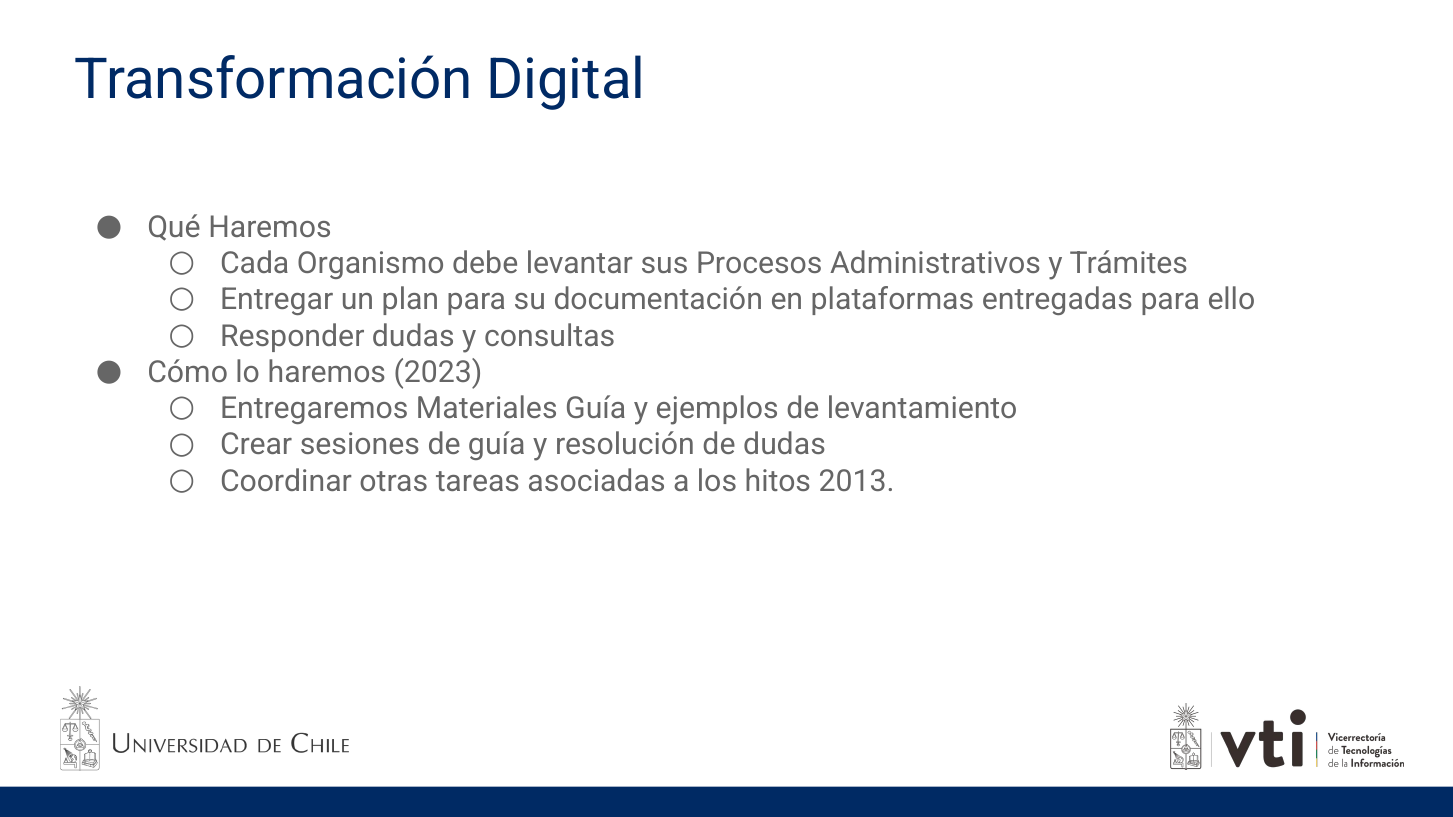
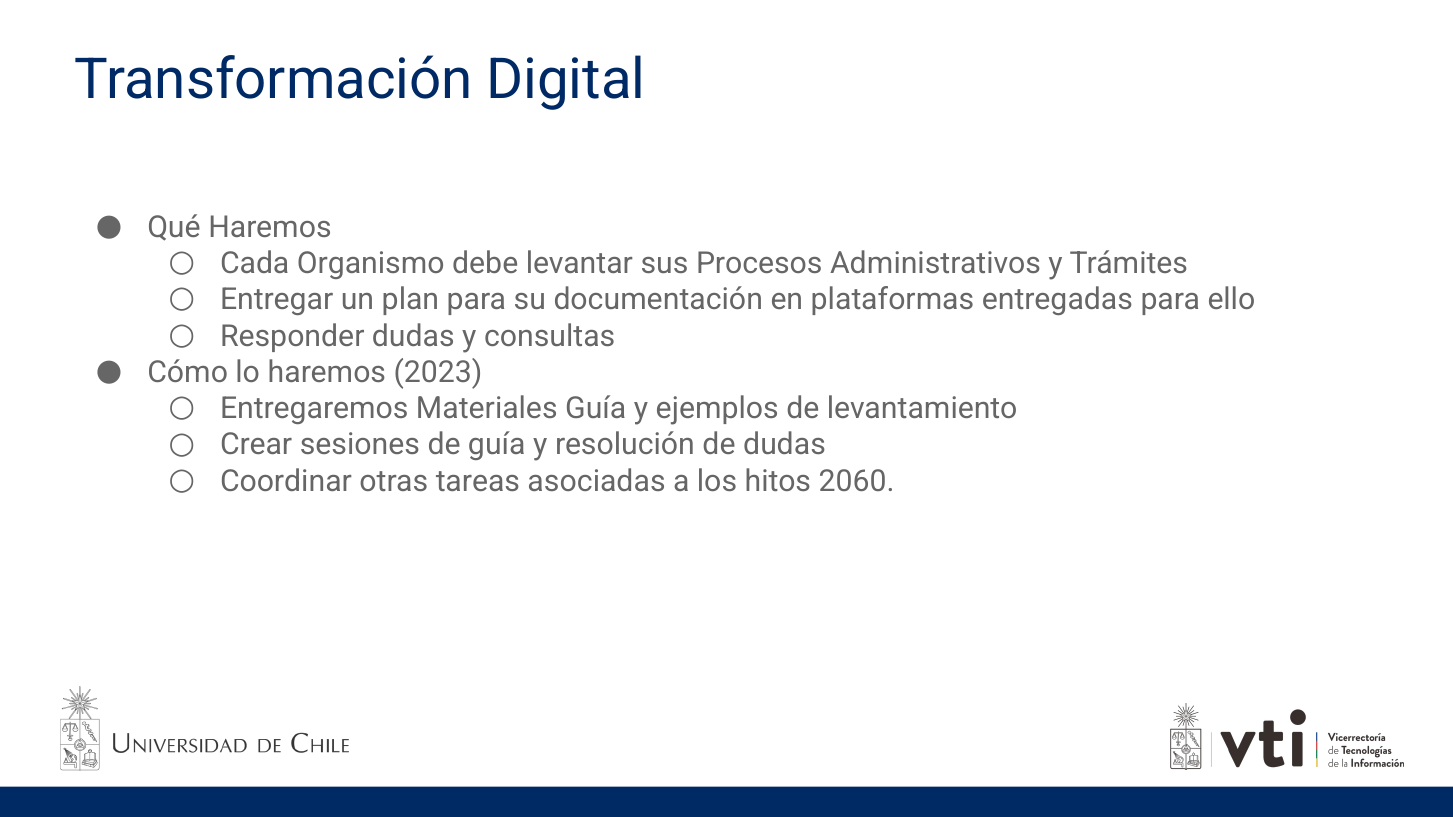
2013: 2013 -> 2060 (857, 482)
